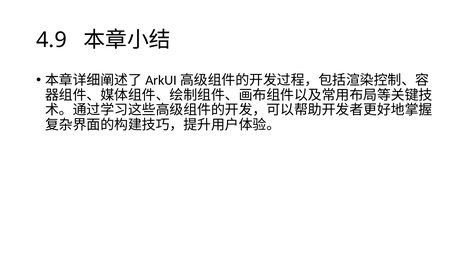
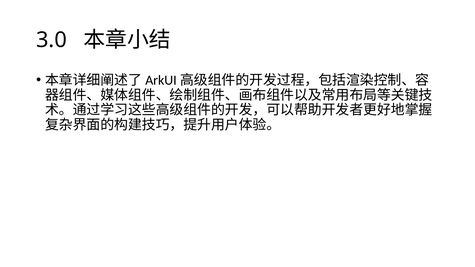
4.9: 4.9 -> 3.0 (52, 40)
